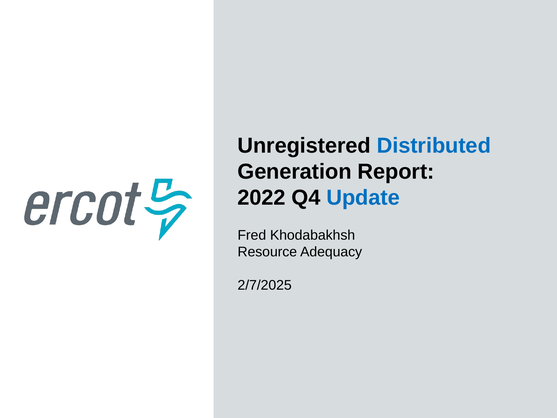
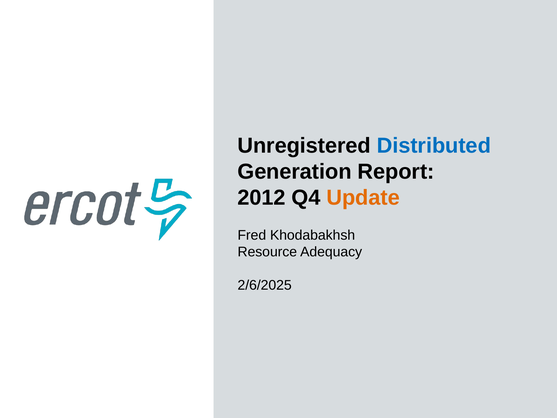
2022: 2022 -> 2012 (262, 198)
Update colour: blue -> orange (363, 198)
2/7/2025: 2/7/2025 -> 2/6/2025 (265, 285)
